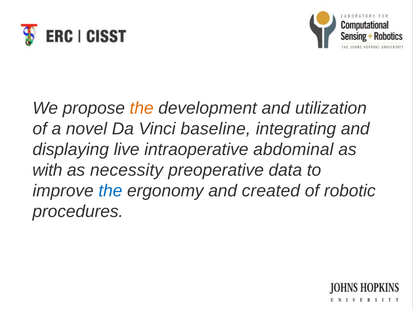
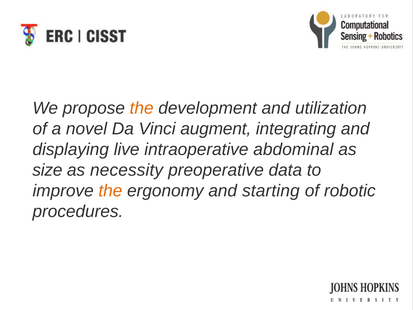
baseline: baseline -> augment (216, 129)
with: with -> size (47, 170)
the colour: blue -> orange (110, 191)
created: created -> starting (271, 191)
